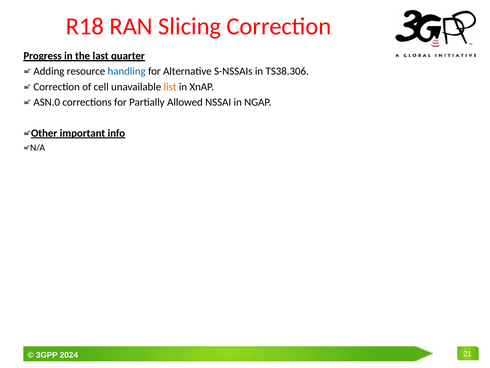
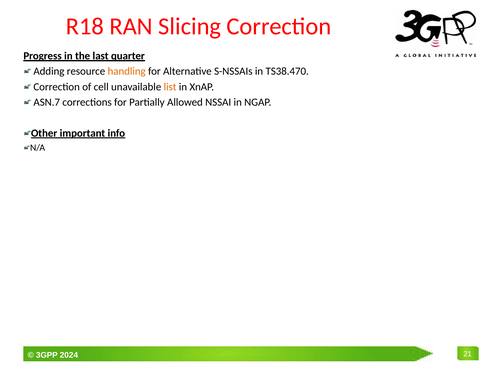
handling colour: blue -> orange (127, 71)
TS38.306: TS38.306 -> TS38.470 (287, 71)
ASN.0: ASN.0 -> ASN.7 (47, 102)
